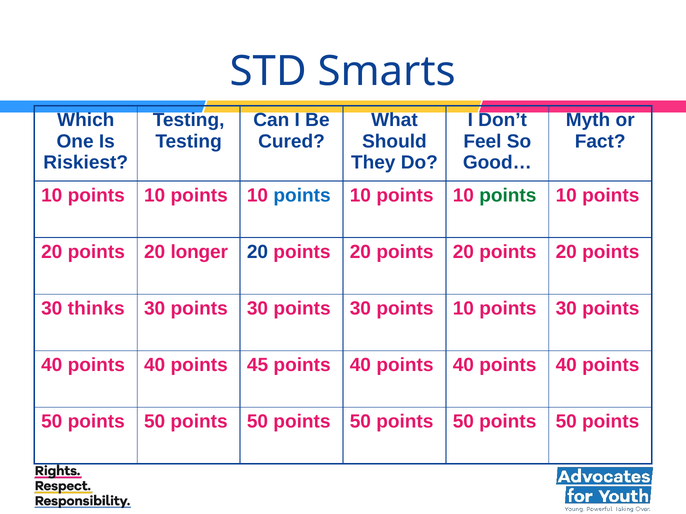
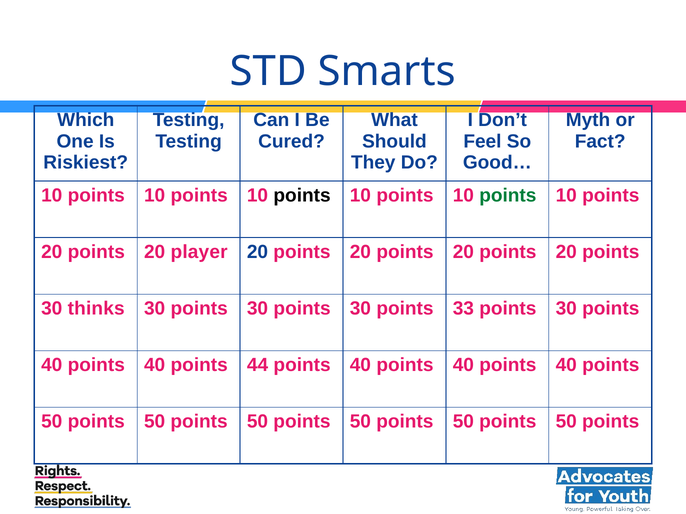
points colour: blue -> black (302, 196)
longer: longer -> player (199, 252)
30 points 10: 10 -> 33 (463, 309)
45: 45 -> 44 (258, 365)
